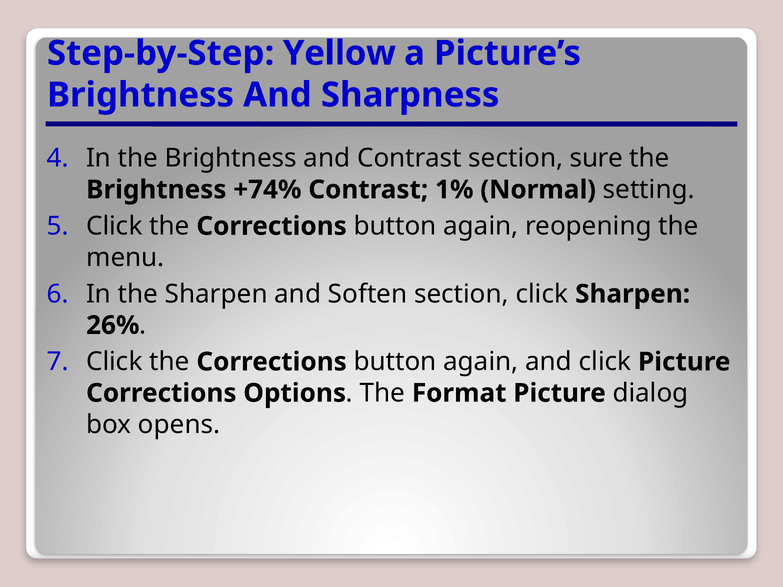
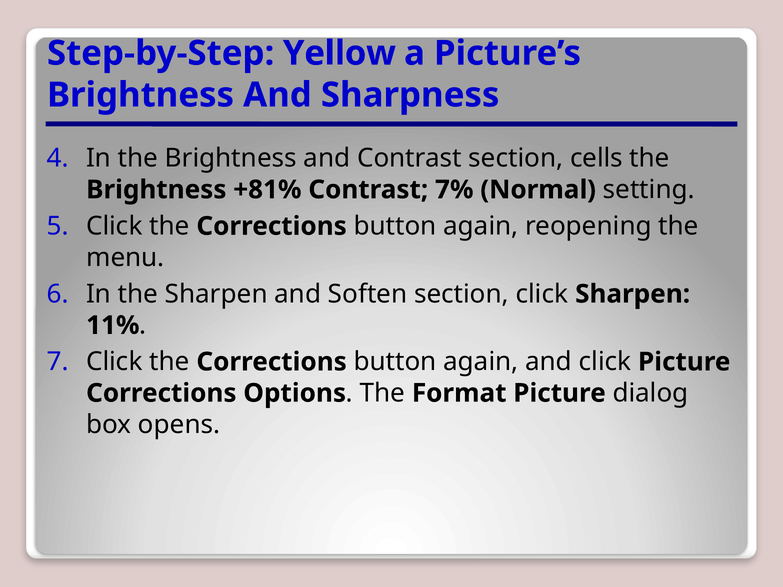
sure: sure -> cells (596, 158)
+74%: +74% -> +81% (267, 190)
1%: 1% -> 7% (454, 190)
26%: 26% -> 11% (113, 325)
